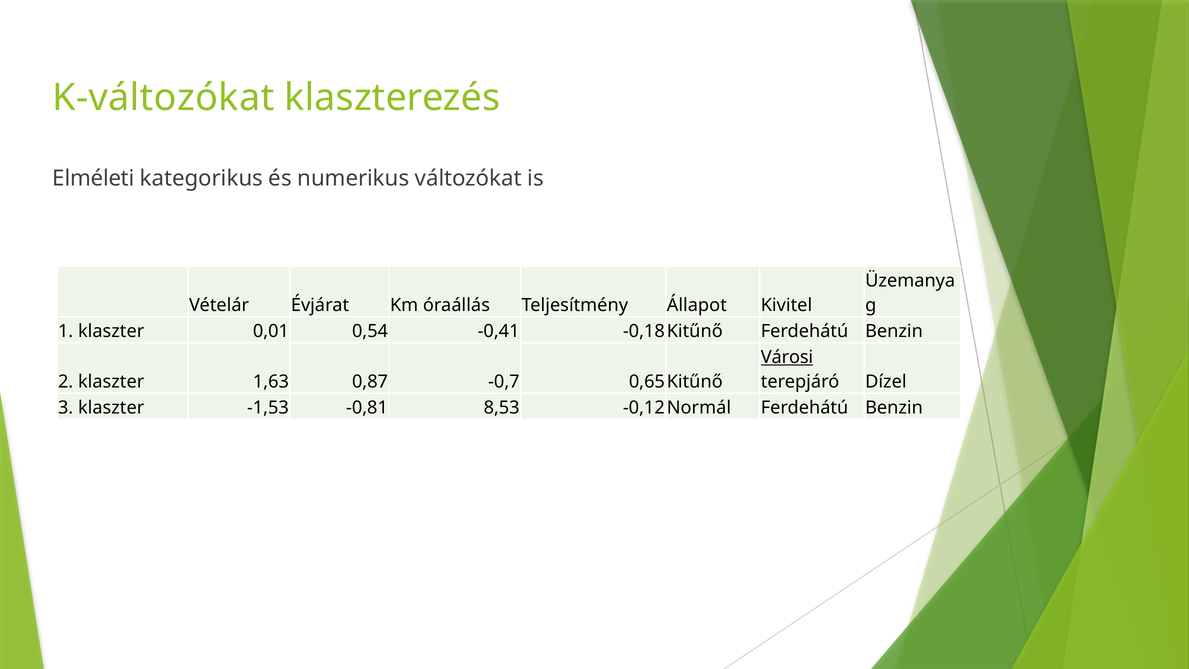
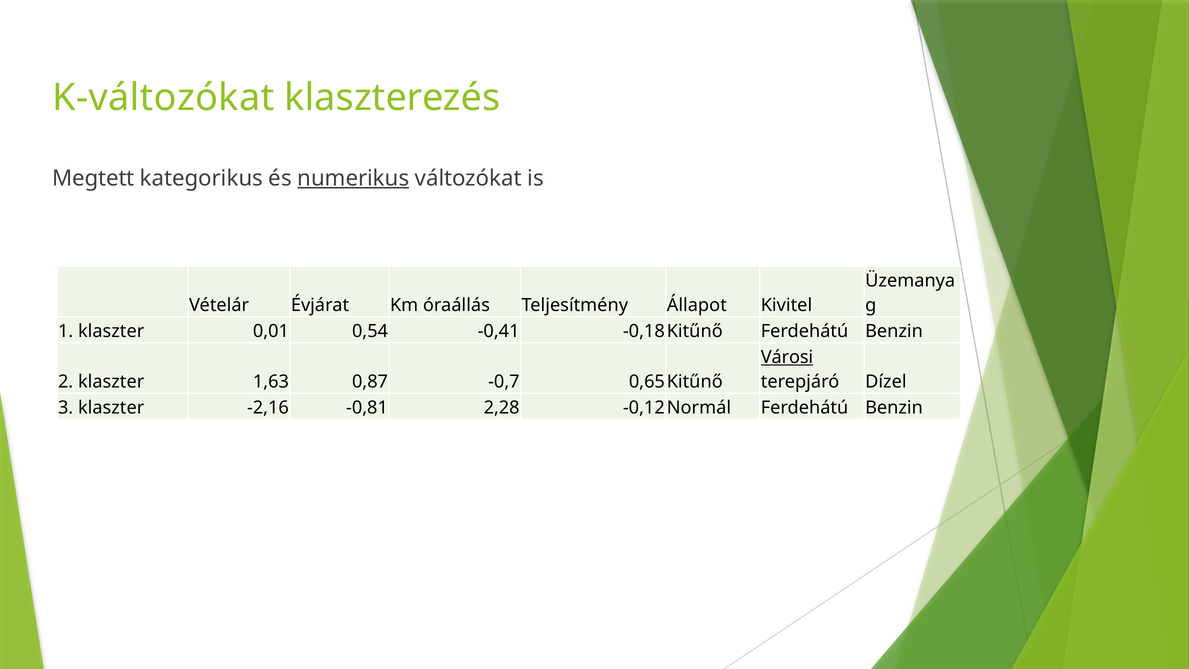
Elméleti: Elméleti -> Megtett (93, 178)
numerikus underline: none -> present (353, 178)
-1,53: -1,53 -> -2,16 (268, 408)
8,53: 8,53 -> 2,28 (502, 408)
